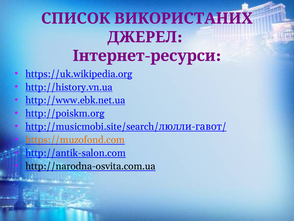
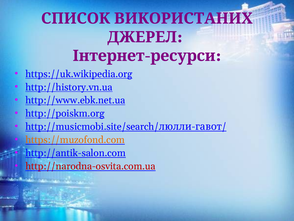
http://narodna-osvita.com.ua colour: black -> red (90, 166)
